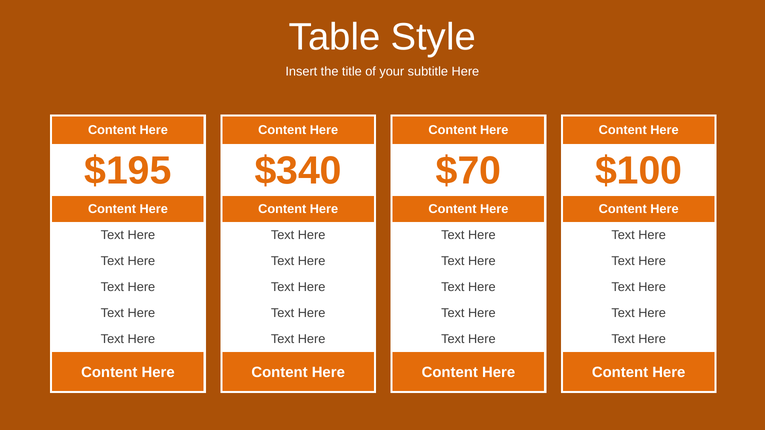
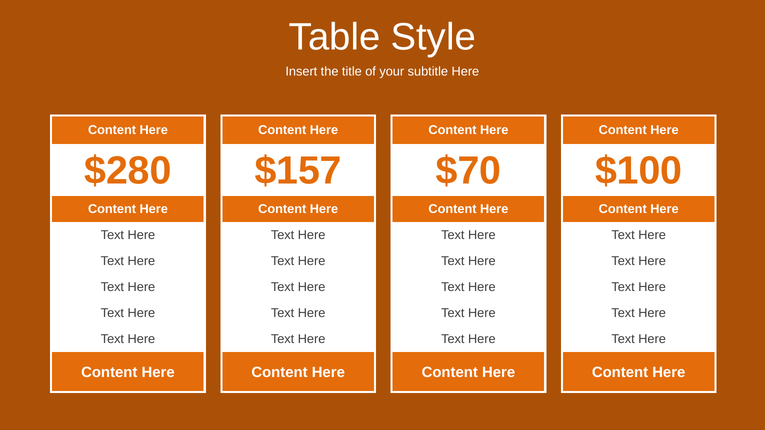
$195: $195 -> $280 (128, 171)
$340: $340 -> $157 (298, 171)
